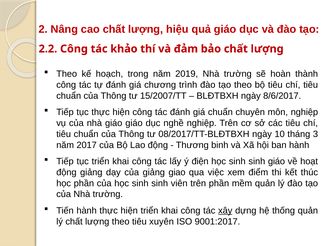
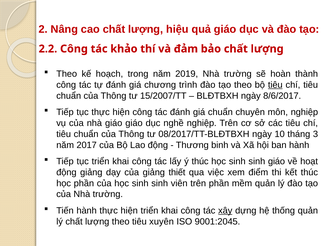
tiêu underline: none -> present (275, 85)
ý điện: điện -> thúc (200, 161)
giao: giao -> thiết (177, 172)
9001:2017: 9001:2017 -> 9001:2045 (217, 221)
